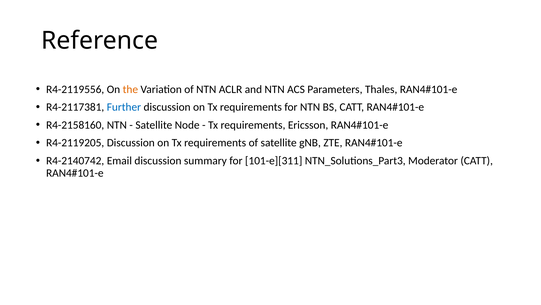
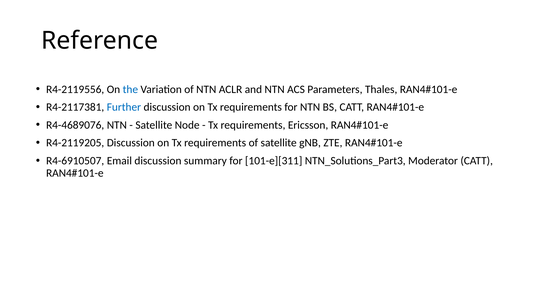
the colour: orange -> blue (130, 89)
R4-2158160: R4-2158160 -> R4-4689076 (75, 125)
R4-2140742: R4-2140742 -> R4-6910507 (75, 160)
